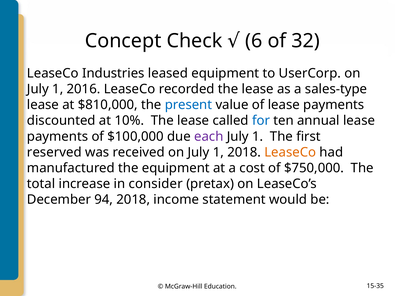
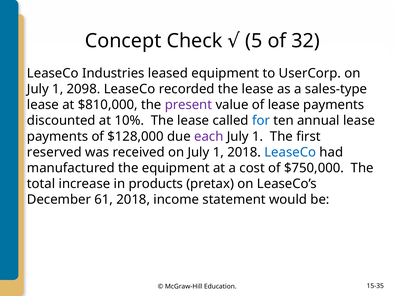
6: 6 -> 5 (254, 41)
2016: 2016 -> 2098 (84, 89)
present colour: blue -> purple (188, 105)
$100,000: $100,000 -> $128,000 (136, 137)
LeaseCo colour: orange -> blue (290, 152)
consider: consider -> products (156, 184)
94: 94 -> 61 (104, 200)
